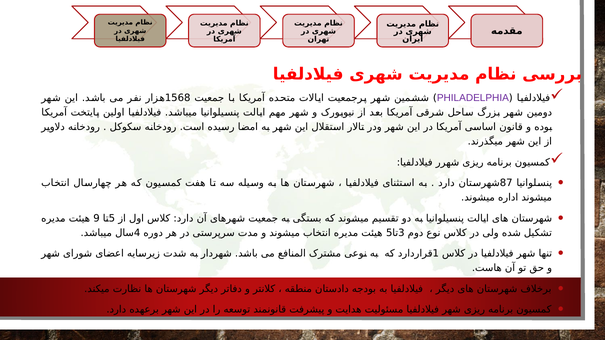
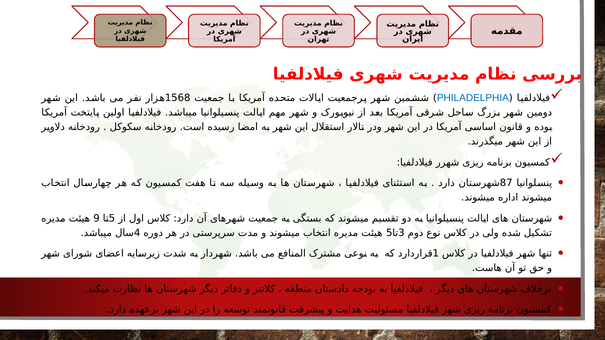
PHILADELPHIA colour: purple -> blue (473, 98)
